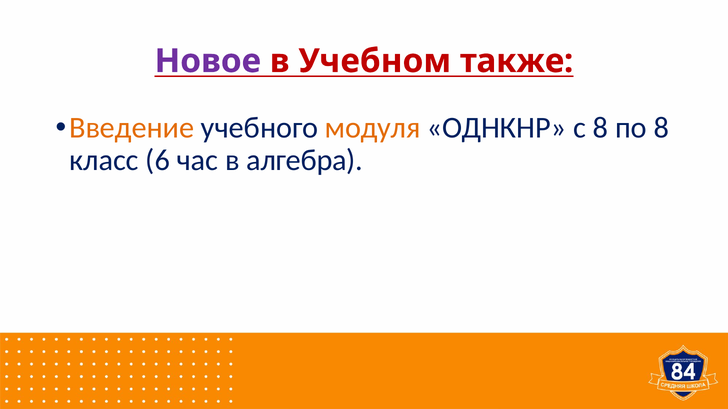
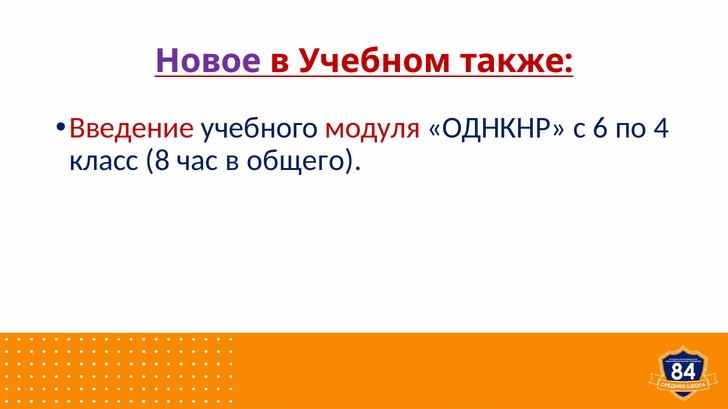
Введение colour: orange -> red (132, 128)
модуля colour: orange -> red (373, 128)
с 8: 8 -> 6 (601, 128)
по 8: 8 -> 4 (661, 128)
6: 6 -> 8 (158, 161)
алгебра: алгебра -> общего (304, 161)
